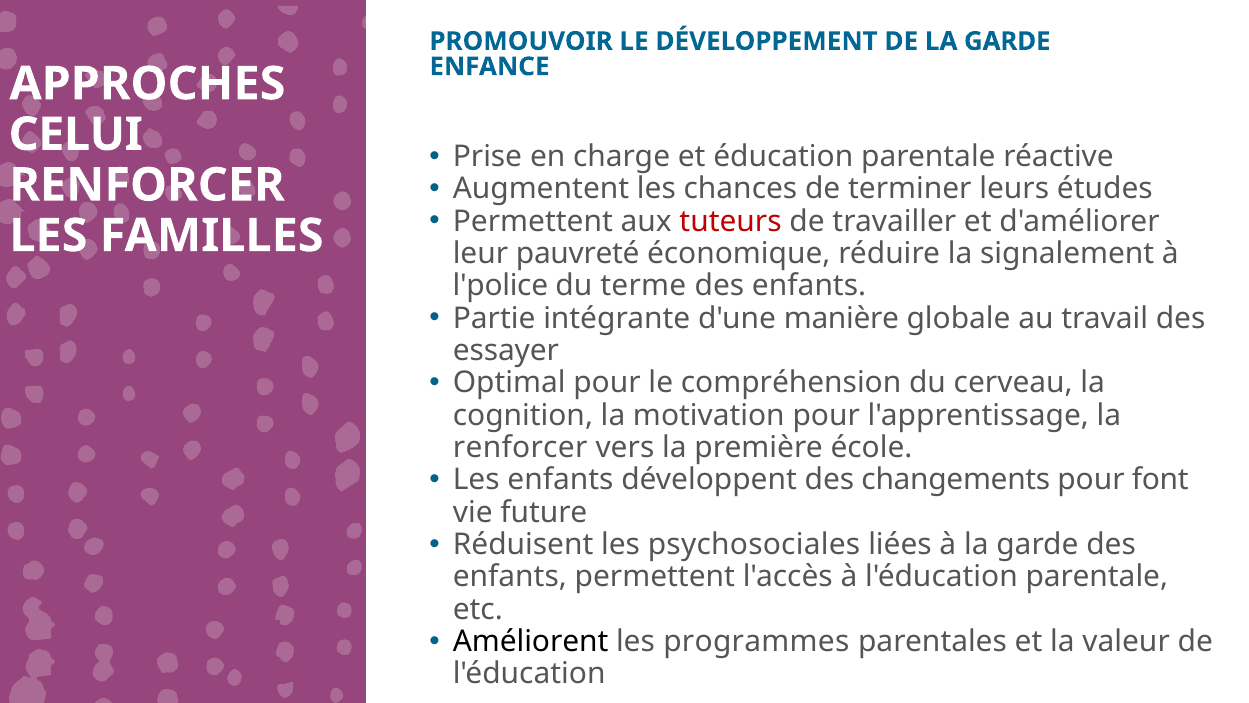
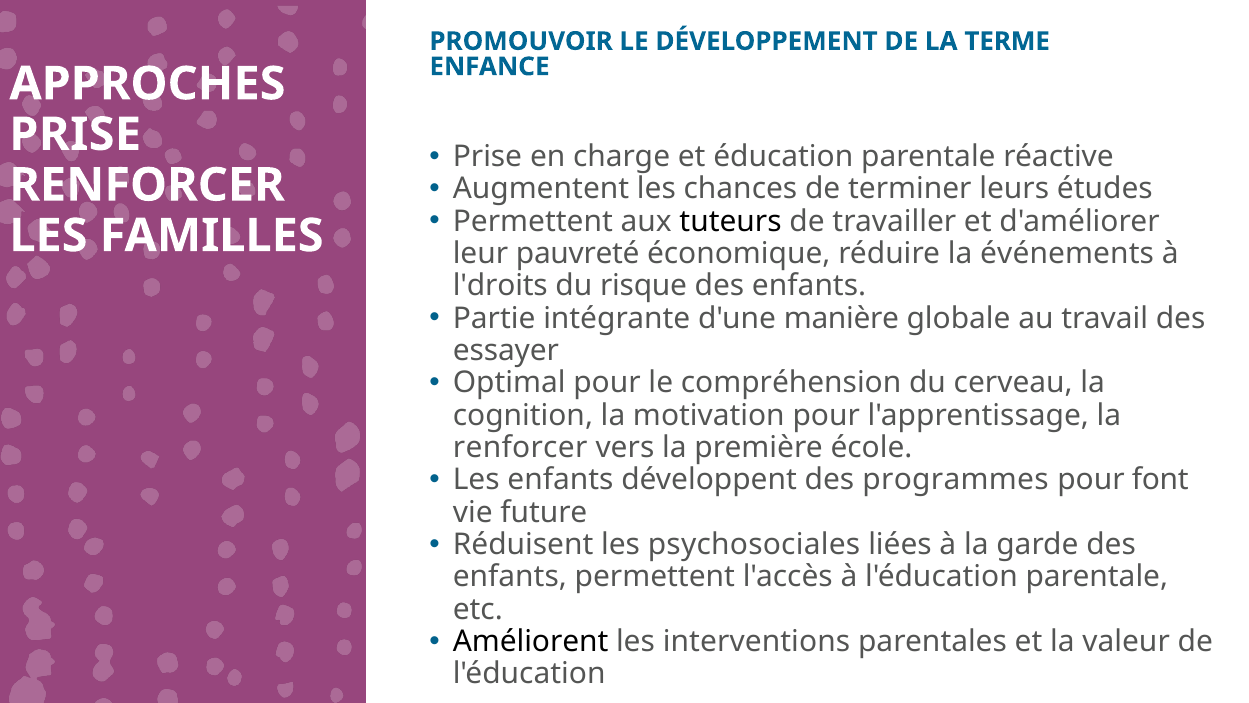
DE LA GARDE: GARDE -> TERME (1007, 41)
CELUI: CELUI -> PRISE (75, 134)
tuteurs colour: red -> black (731, 221)
signalement: signalement -> événements (1067, 254)
l'police: l'police -> l'droits (500, 286)
terme: terme -> risque (644, 286)
changements: changements -> programmes (956, 480)
programmes: programmes -> interventions (756, 641)
